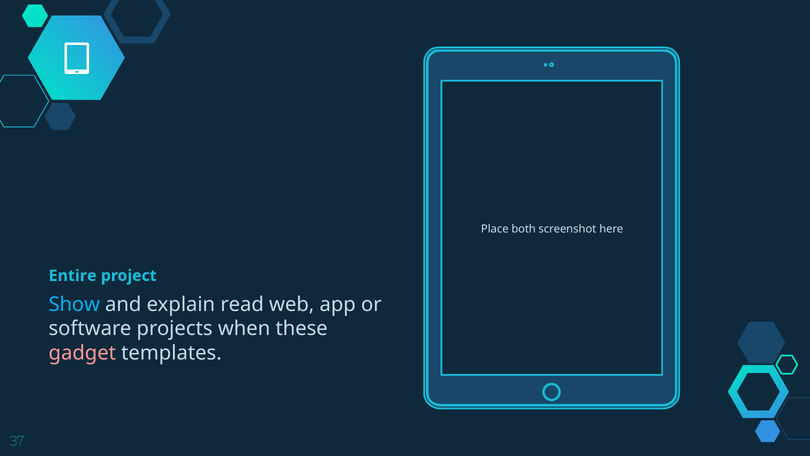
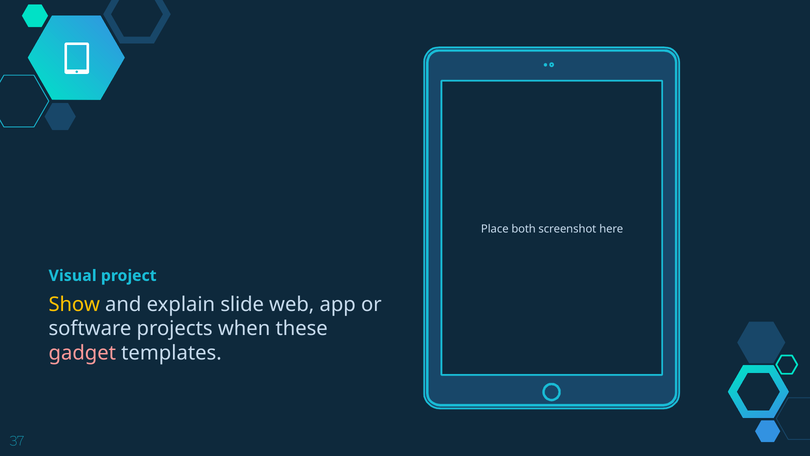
Entire: Entire -> Visual (73, 275)
Show colour: light blue -> yellow (74, 304)
read: read -> slide (242, 304)
